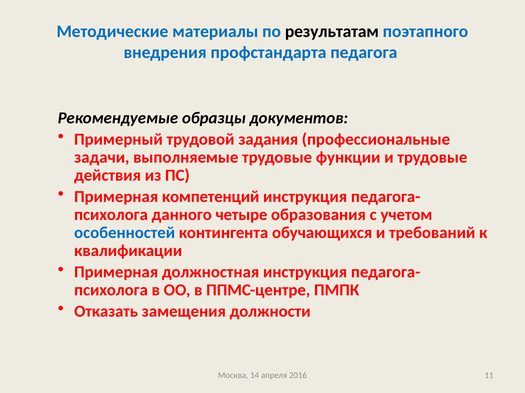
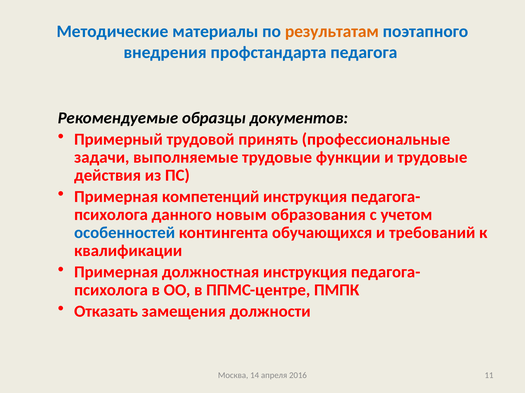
результатам colour: black -> orange (332, 31)
задания: задания -> принять (268, 139)
четыре: четыре -> новым (241, 215)
